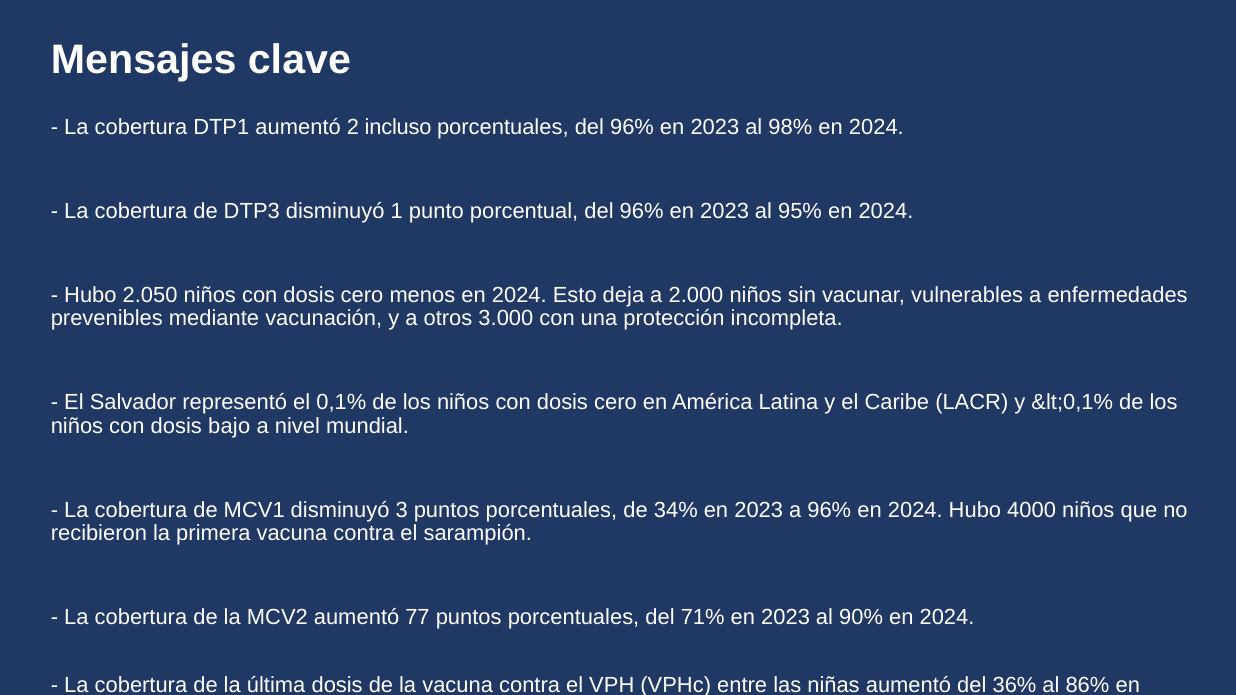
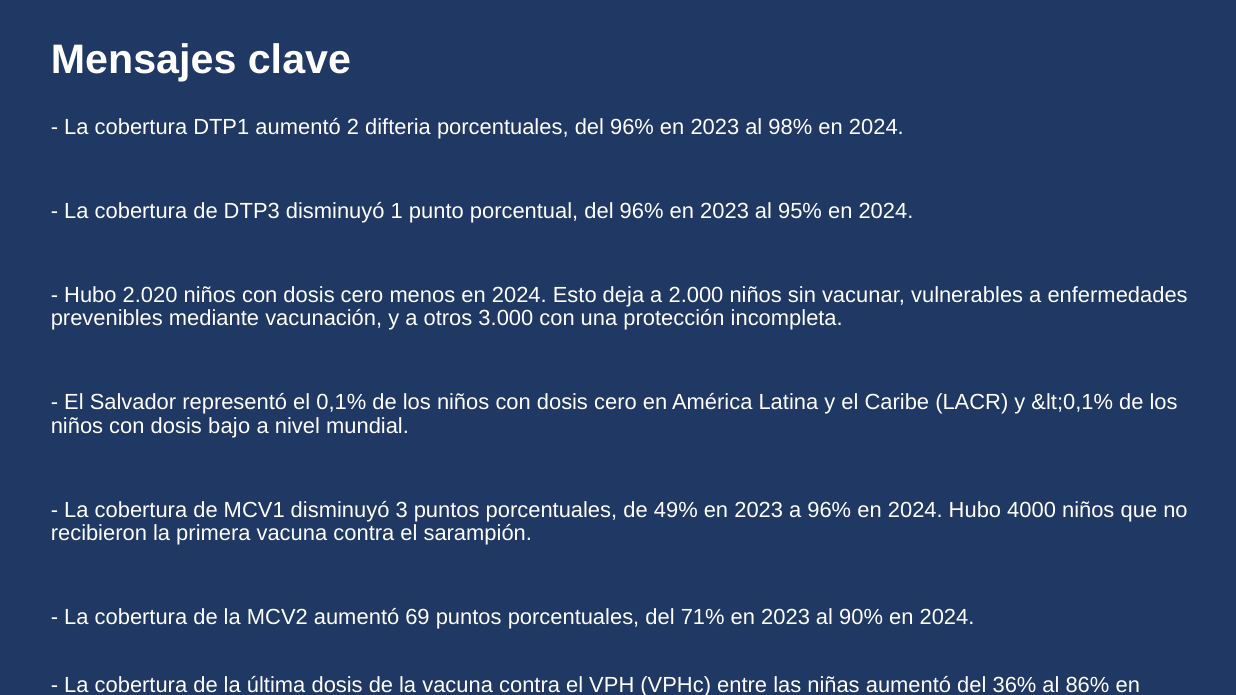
incluso: incluso -> difteria (398, 127)
2.050: 2.050 -> 2.020 (150, 295)
34%: 34% -> 49% (676, 510)
77: 77 -> 69 (417, 617)
